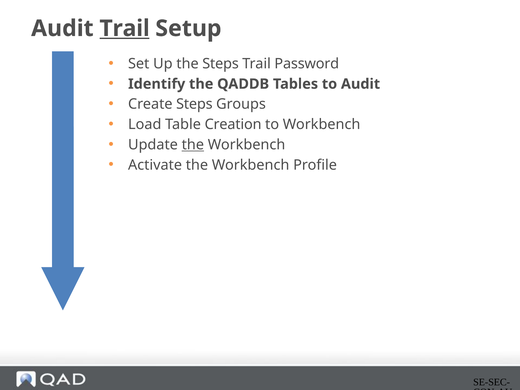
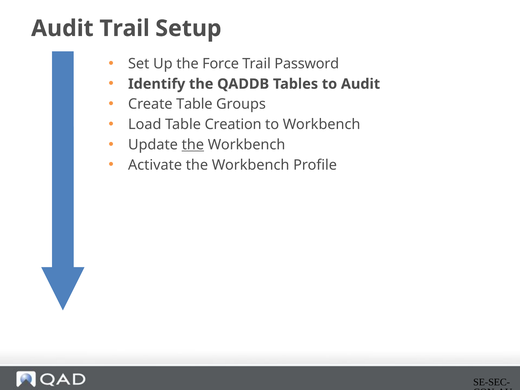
Trail underline: present -> none (125, 28)
the Steps: Steps -> Force (221, 64)
Create Steps: Steps -> Table (194, 104)
